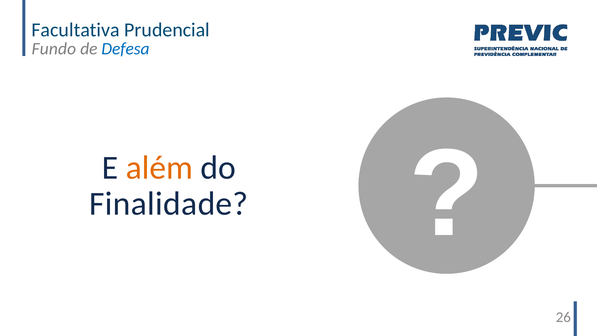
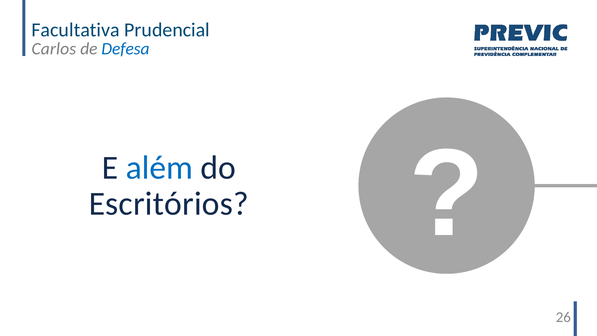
Fundo: Fundo -> Carlos (54, 49)
além colour: orange -> blue (159, 167)
Finalidade: Finalidade -> Escritórios (169, 204)
